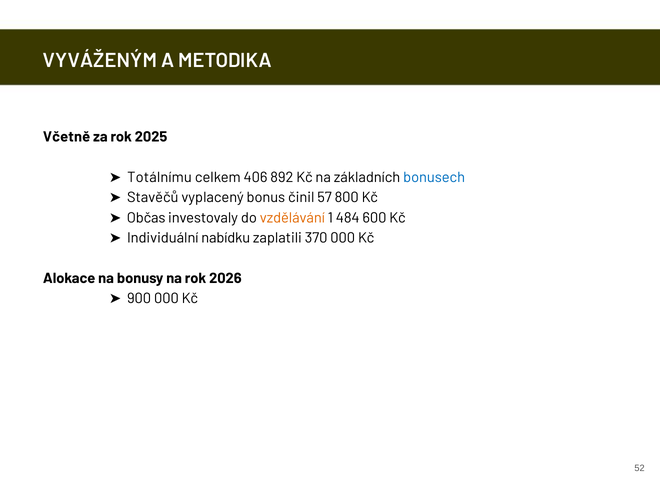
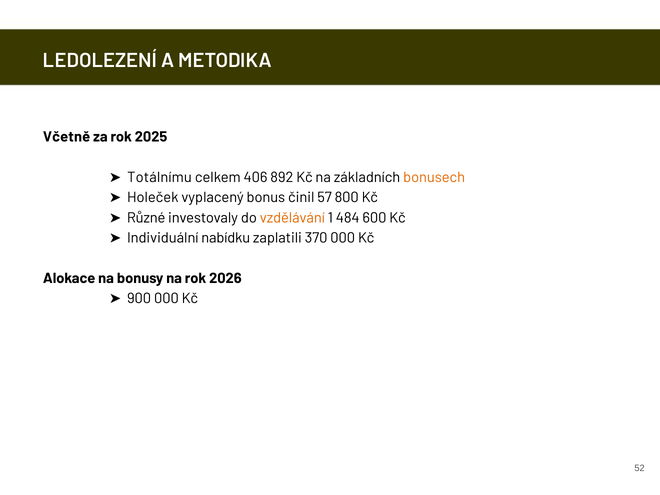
VYVÁŽENÝM: VYVÁŽENÝM -> LEDOLEZENÍ (100, 60)
bonusech colour: blue -> orange (434, 177)
Stavěčů: Stavěčů -> Holeček (153, 198)
Občas: Občas -> Různé (146, 218)
